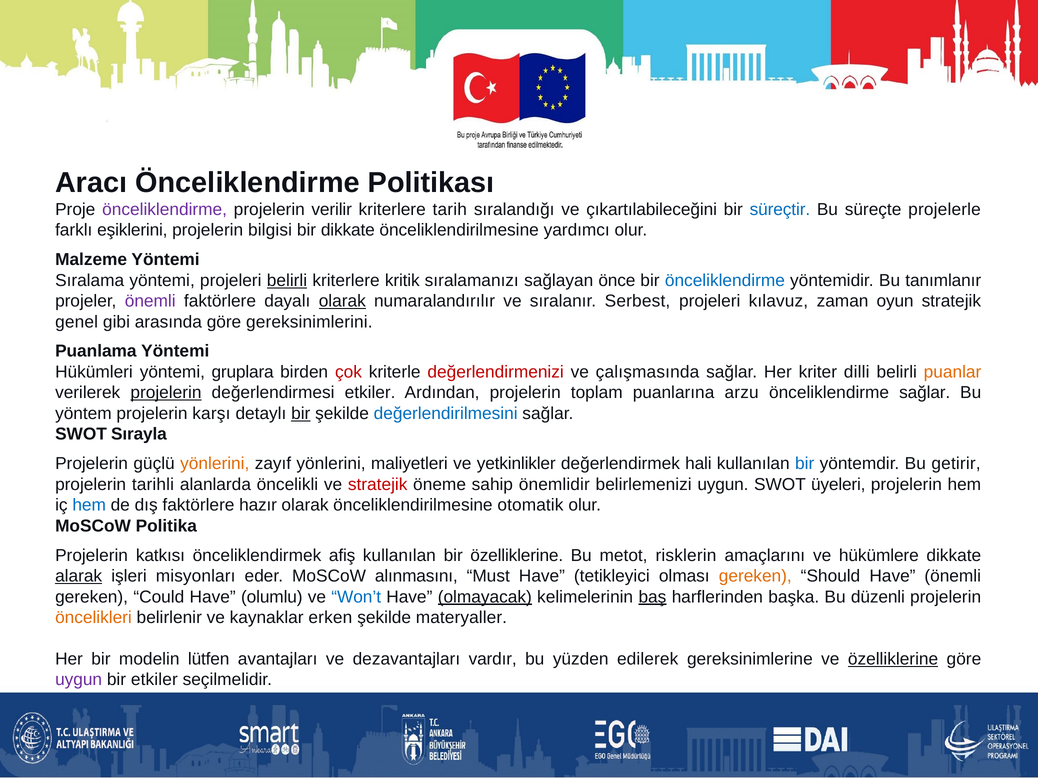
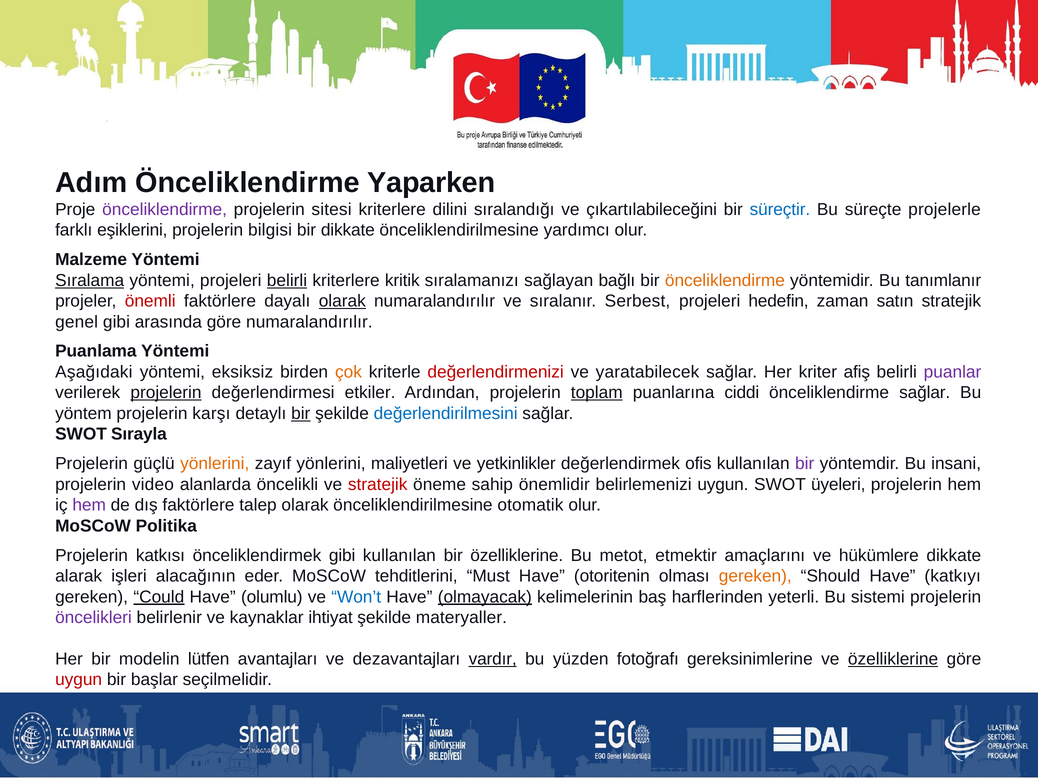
Aracı: Aracı -> Adım (91, 183)
Politikası: Politikası -> Yaparken (431, 183)
verilir: verilir -> sitesi (332, 210)
tarih: tarih -> dilini (450, 210)
Sıralama underline: none -> present (90, 281)
önce: önce -> bağlı (617, 281)
önceliklendirme colour: blue -> orange (725, 281)
önemli colour: purple -> red (150, 301)
kılavuz: kılavuz -> hedefin (779, 301)
oyun: oyun -> satın (895, 301)
göre gereksinimlerini: gereksinimlerini -> numaralandırılır (309, 322)
Hükümleri: Hükümleri -> Aşağıdaki (94, 372)
gruplara: gruplara -> eksiksiz (242, 372)
çok colour: red -> orange (348, 372)
çalışmasında: çalışmasında -> yaratabilecek (648, 372)
dilli: dilli -> afiş (857, 372)
puanlar colour: orange -> purple (953, 372)
toplam underline: none -> present (597, 393)
arzu: arzu -> ciddi (742, 393)
hali: hali -> ofis (698, 464)
bir colour: blue -> purple (805, 464)
getirir: getirir -> insani (956, 464)
tarihli: tarihli -> video (153, 485)
hem colour: blue -> purple (89, 505)
hazır: hazır -> talep (258, 505)
önceliklendirmek afiş: afiş -> gibi (342, 556)
risklerin: risklerin -> etmektir (686, 556)
alarak underline: present -> none (79, 576)
misyonları: misyonları -> alacağının (196, 576)
alınmasını: alınmasını -> tehditlerini (416, 576)
tetikleyici: tetikleyici -> otoritenin (612, 576)
Have önemli: önemli -> katkıyı (953, 576)
Could underline: none -> present (159, 597)
baş underline: present -> none (652, 597)
başka: başka -> yeterli (794, 597)
düzenli: düzenli -> sistemi (878, 597)
öncelikleri colour: orange -> purple (93, 618)
erken: erken -> ihtiyat (331, 618)
vardır underline: none -> present (493, 659)
edilerek: edilerek -> fotoğrafı (648, 659)
uygun colour: purple -> red (79, 680)
bir etkiler: etkiler -> başlar (154, 680)
